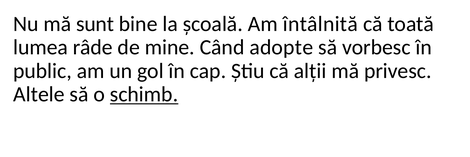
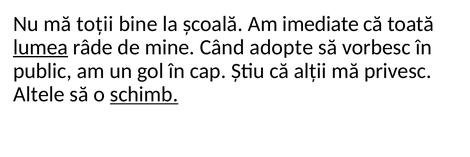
sunt: sunt -> toții (95, 24)
întâlnită: întâlnită -> imediate (321, 24)
lumea underline: none -> present (41, 47)
